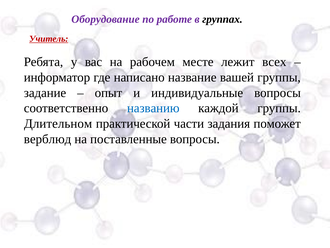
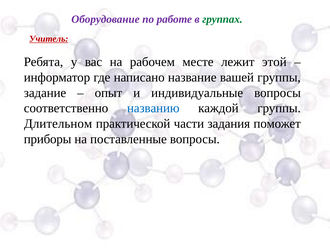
группах colour: black -> green (222, 19)
всех: всех -> этой (274, 62)
верблюд: верблюд -> приборы (48, 139)
